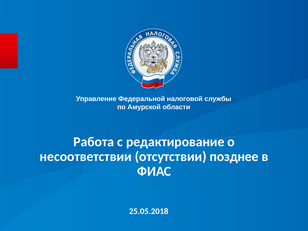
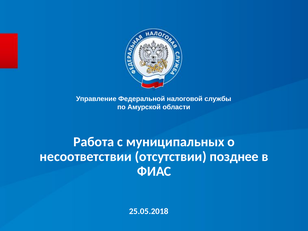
редактирование: редактирование -> муниципальных (175, 142)
